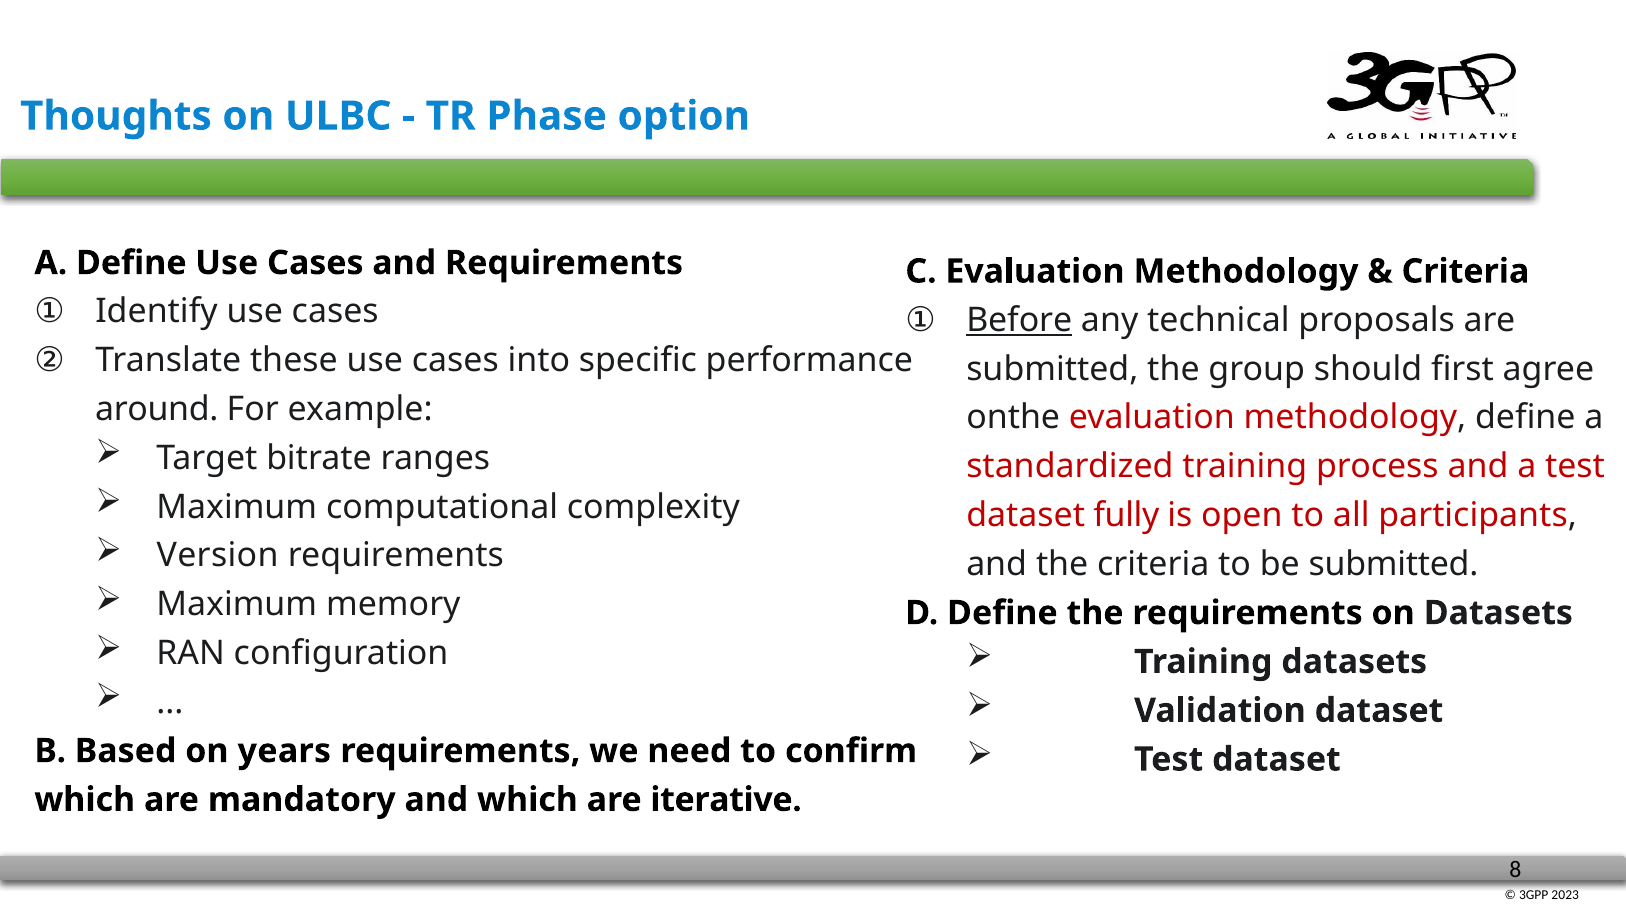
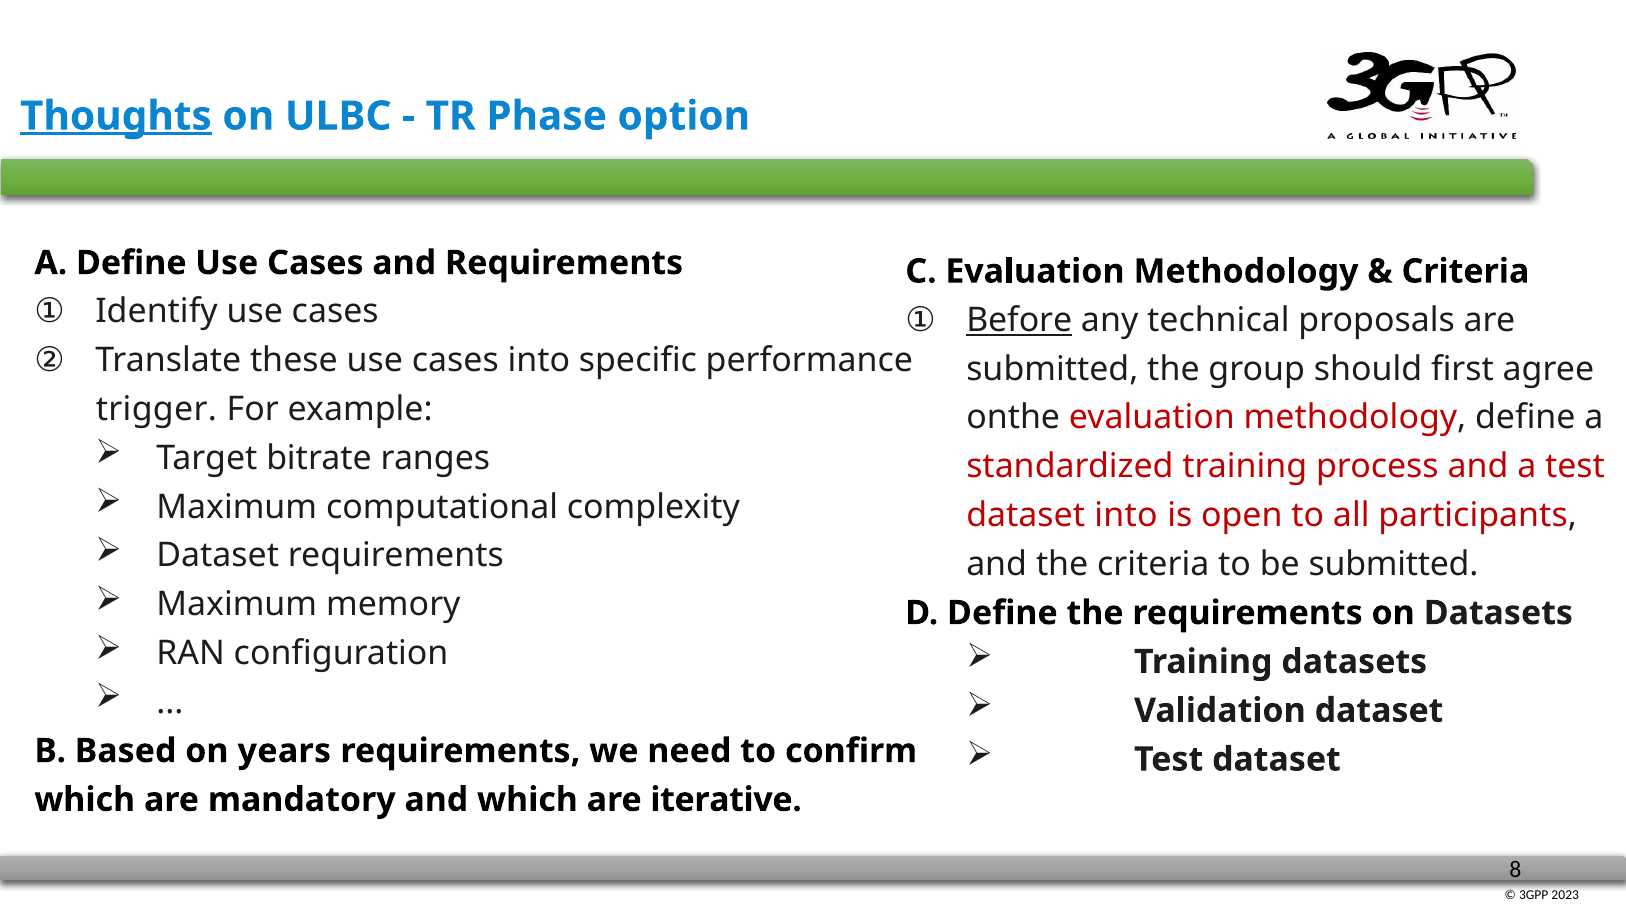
Thoughts underline: none -> present (116, 116)
around: around -> trigger (156, 409)
dataset fully: fully -> into (1126, 515)
Version: Version -> Dataset (218, 555)
